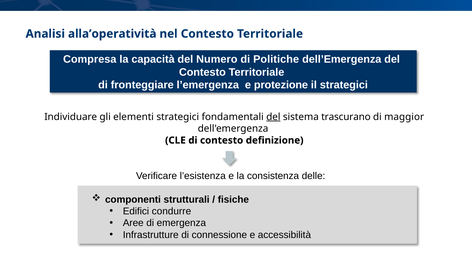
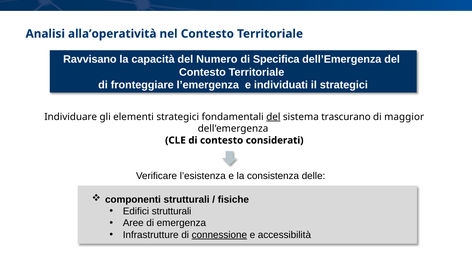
Compresa: Compresa -> Ravvisano (90, 59)
Politiche: Politiche -> Specifica (276, 59)
protezione: protezione -> individuati (281, 85)
definizione: definizione -> considerati (275, 141)
Edifici condurre: condurre -> strutturali (172, 212)
connessione underline: none -> present (219, 235)
